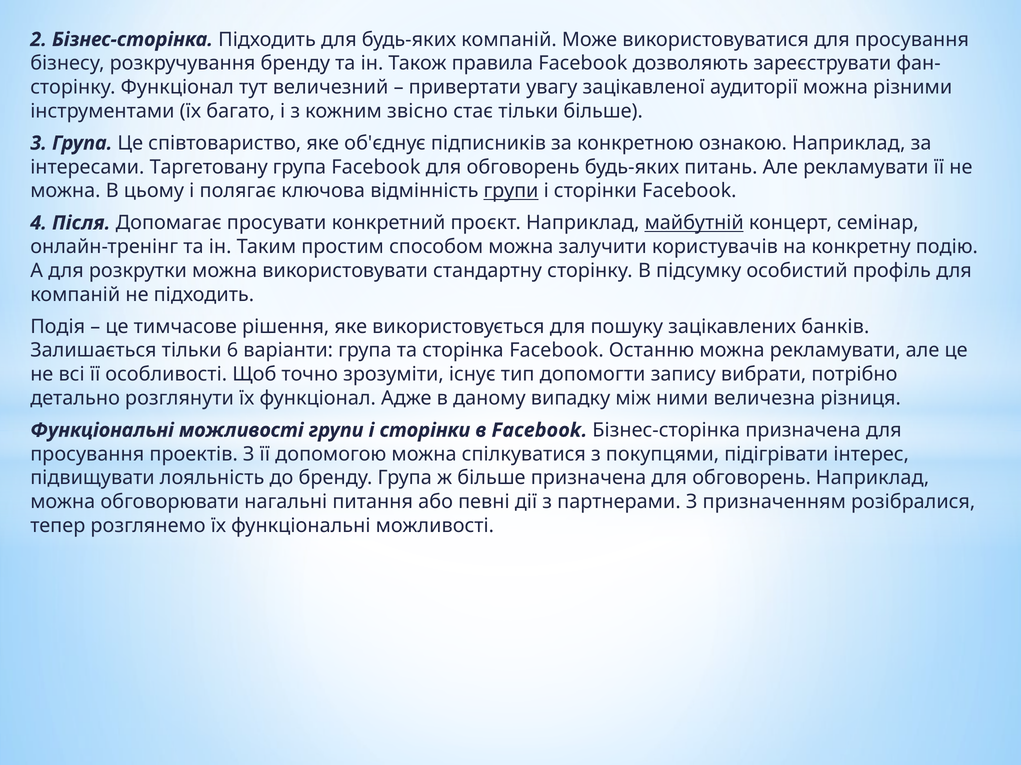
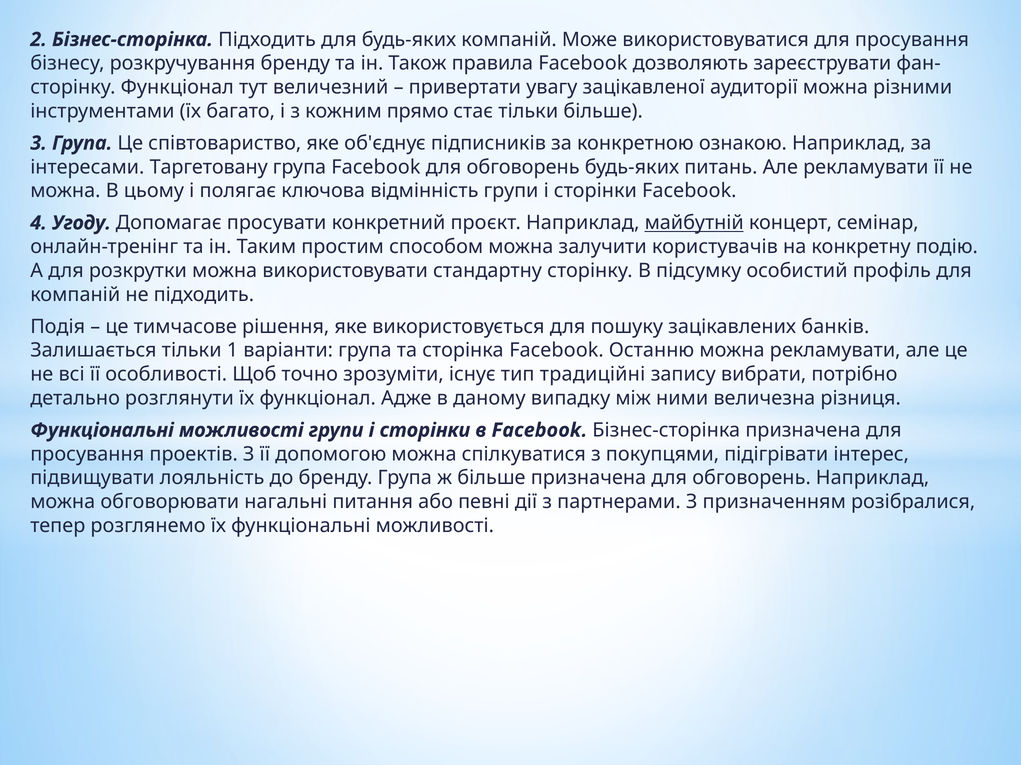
звісно: звісно -> прямо (418, 111)
групи underline: present -> none (511, 191)
Після: Після -> Угоду (81, 223)
6: 6 -> 1 (233, 351)
допомогти: допомогти -> традиційні (593, 375)
